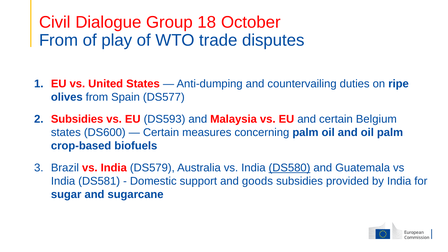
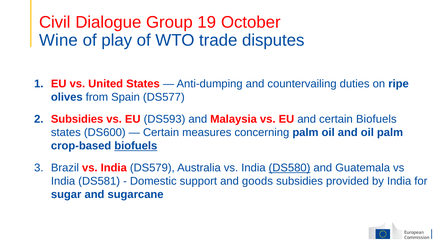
18: 18 -> 19 (207, 22)
From: From -> Wine (59, 40)
certain Belgium: Belgium -> Biofuels (376, 119)
biofuels underline: none -> present (136, 146)
